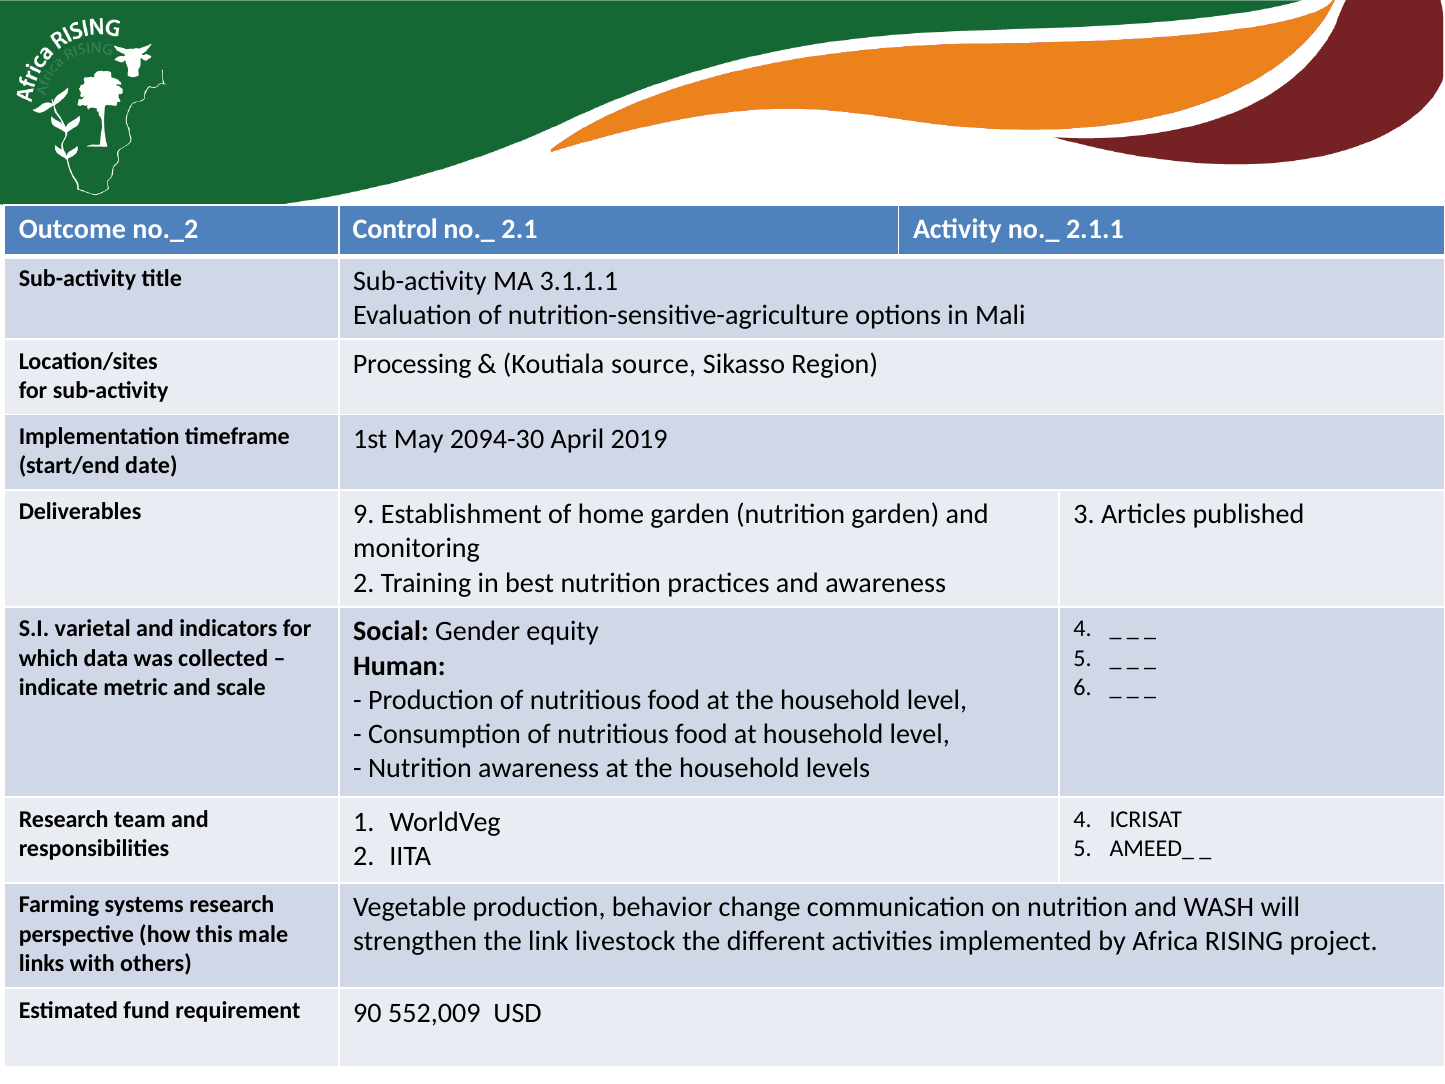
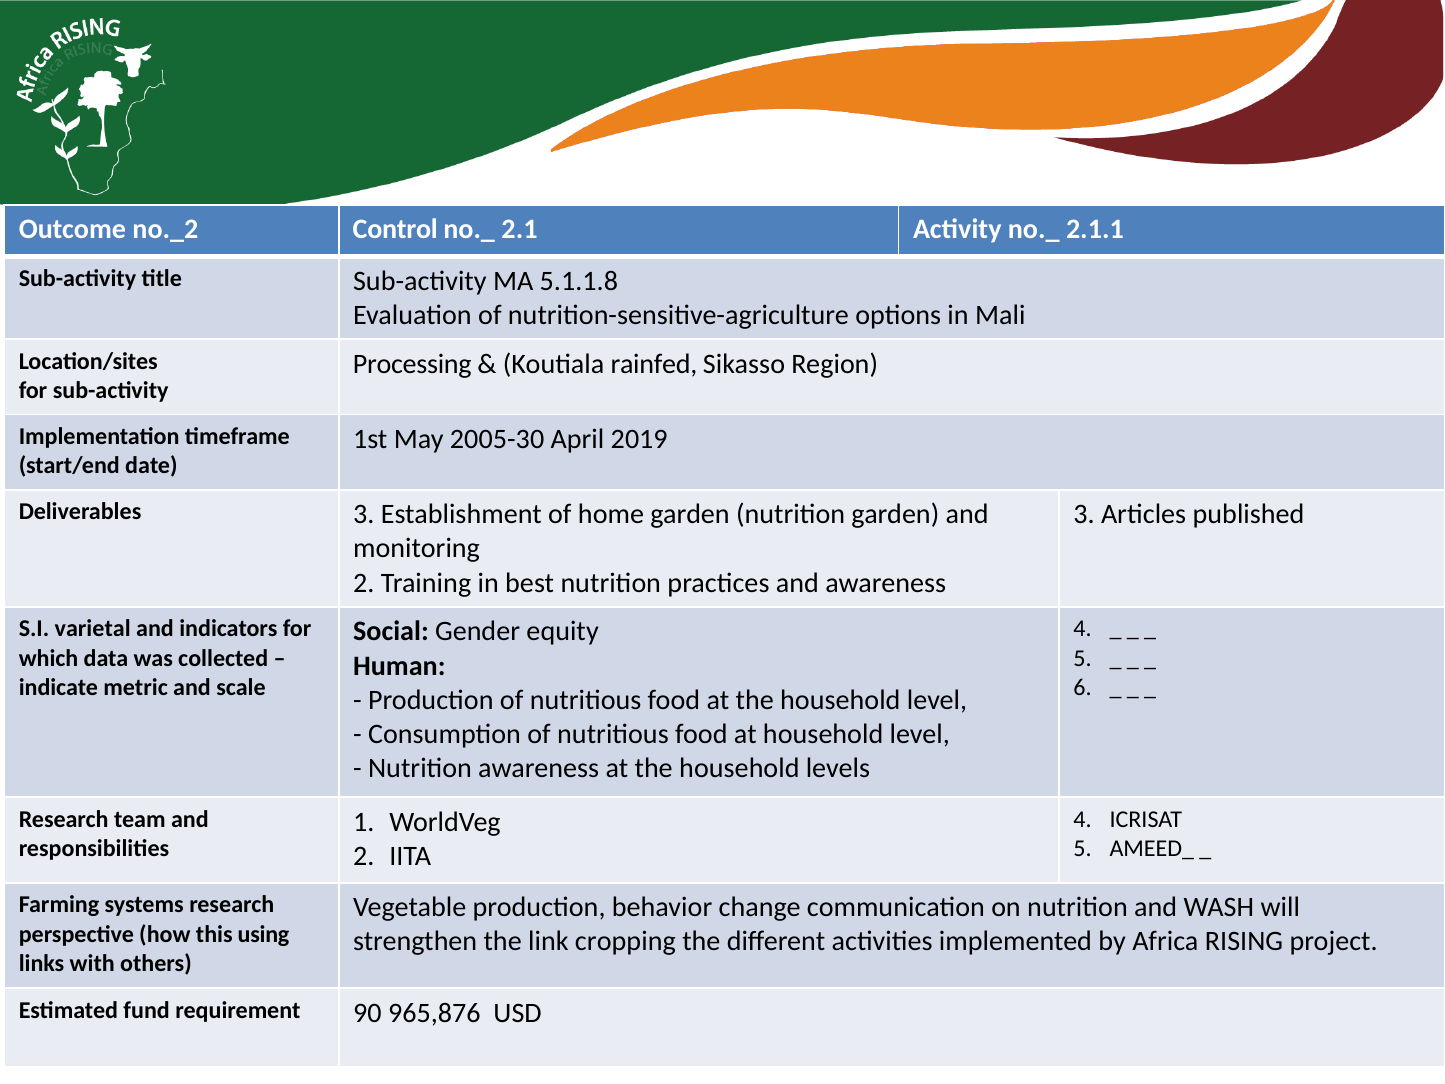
3.1.1.1: 3.1.1.1 -> 5.1.1.8 (579, 281)
source: source -> rainfed (654, 364)
2094-30: 2094-30 -> 2005-30 (497, 439)
Deliverables 9: 9 -> 3 (364, 514)
male: male -> using (264, 934)
livestock: livestock -> cropping (625, 941)
552,009: 552,009 -> 965,876 (434, 1013)
